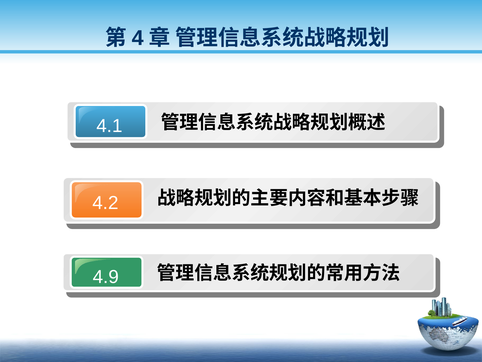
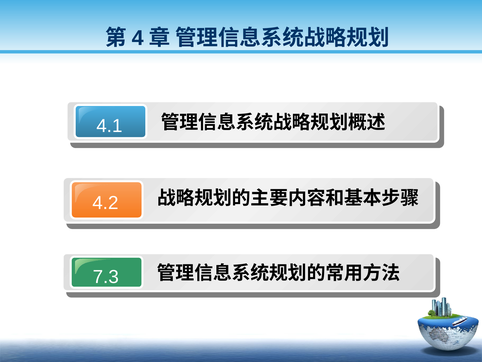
4.9: 4.9 -> 7.3 (106, 277)
